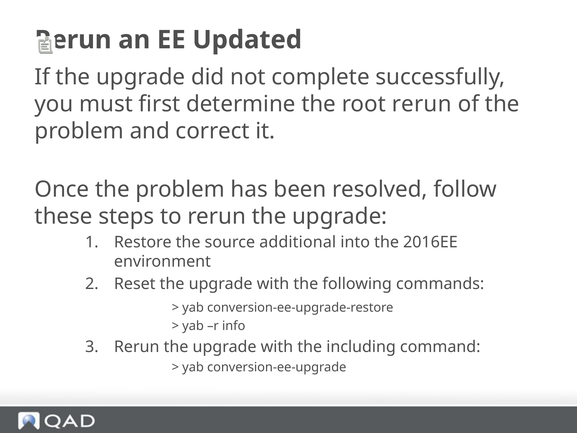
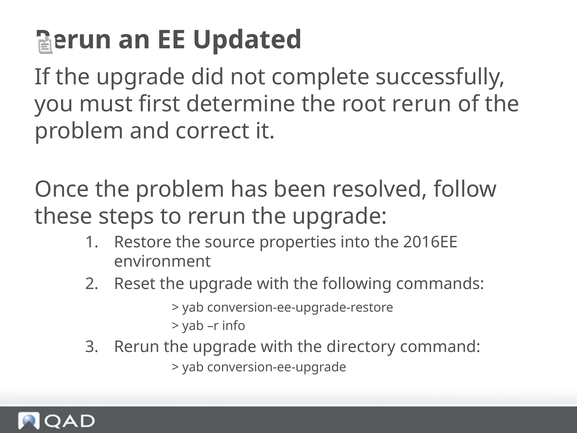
additional: additional -> properties (298, 242)
including: including -> directory (361, 347)
